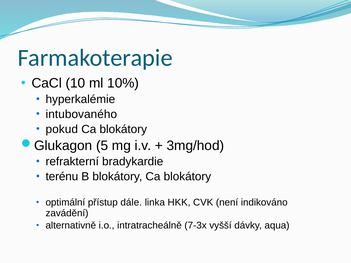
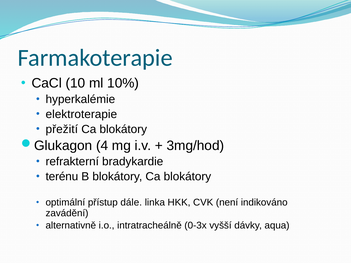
intubovaného: intubovaného -> elektroterapie (81, 114)
pokud: pokud -> přežití (62, 129)
5: 5 -> 4 (102, 146)
7-3x: 7-3x -> 0-3x (196, 226)
